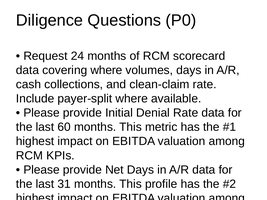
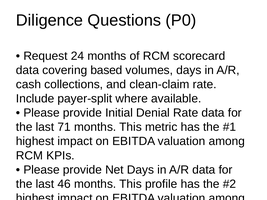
covering where: where -> based (106, 70)
60: 60 -> 71 (64, 127)
31: 31 -> 46 (64, 184)
